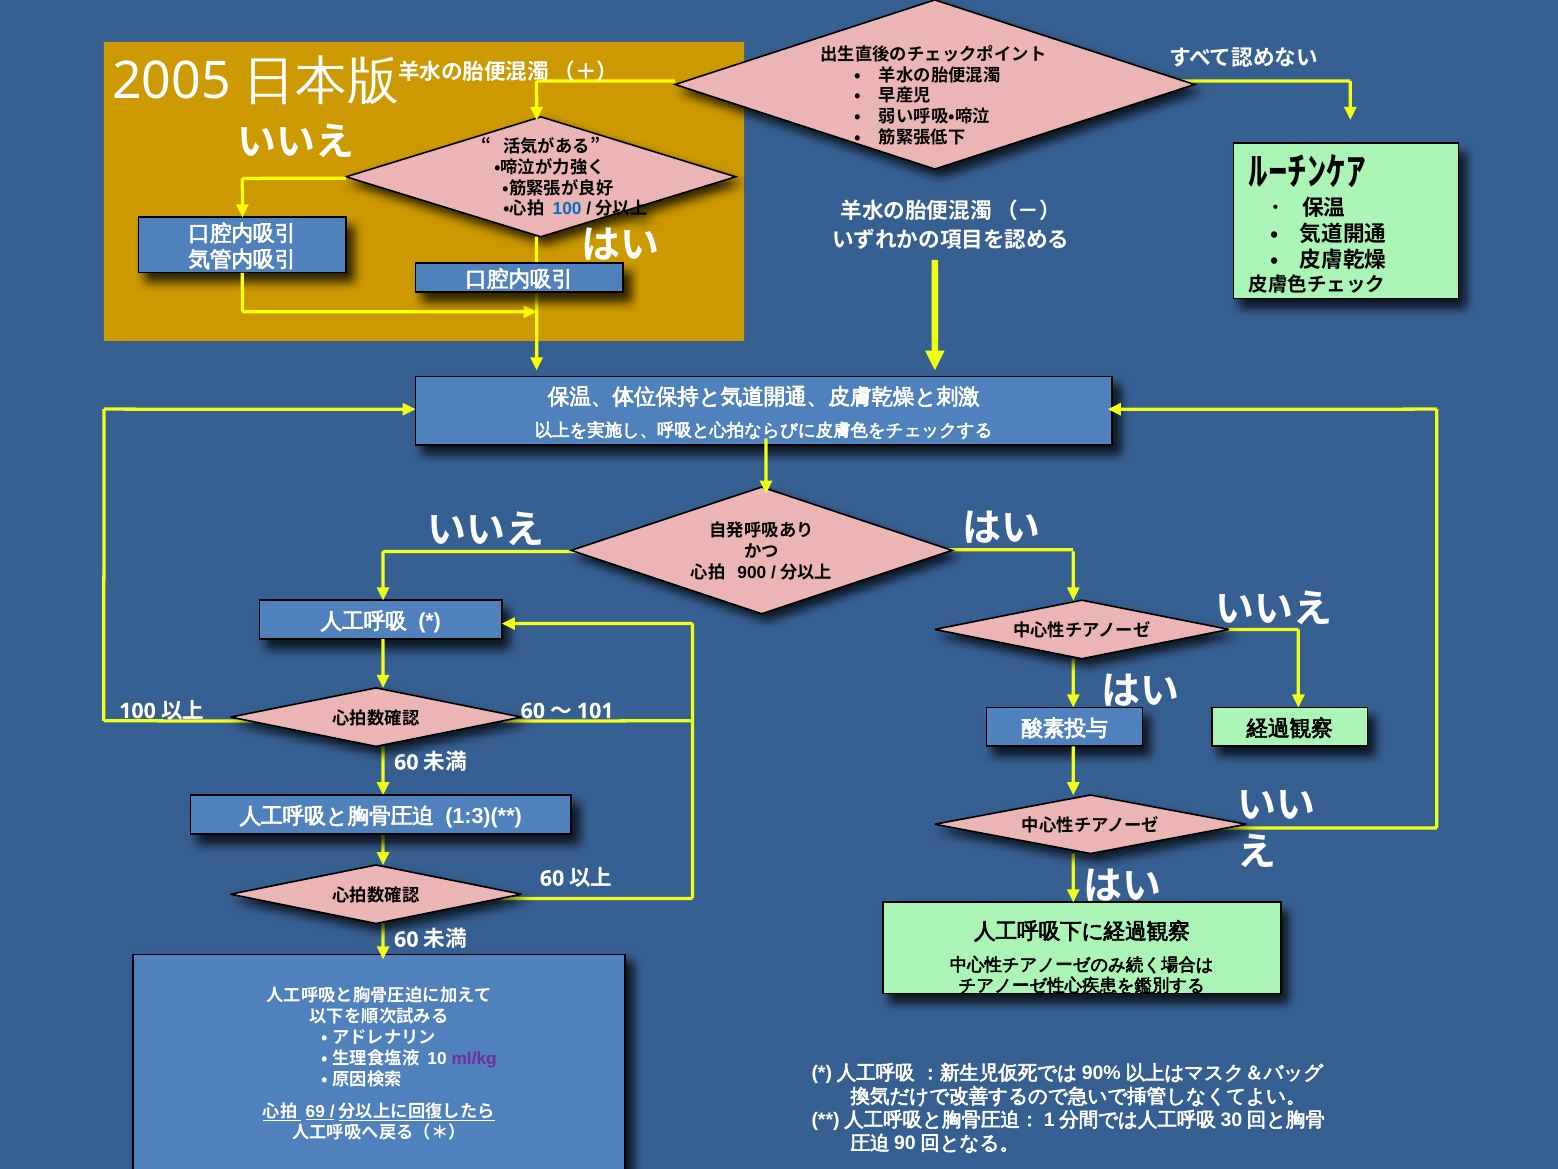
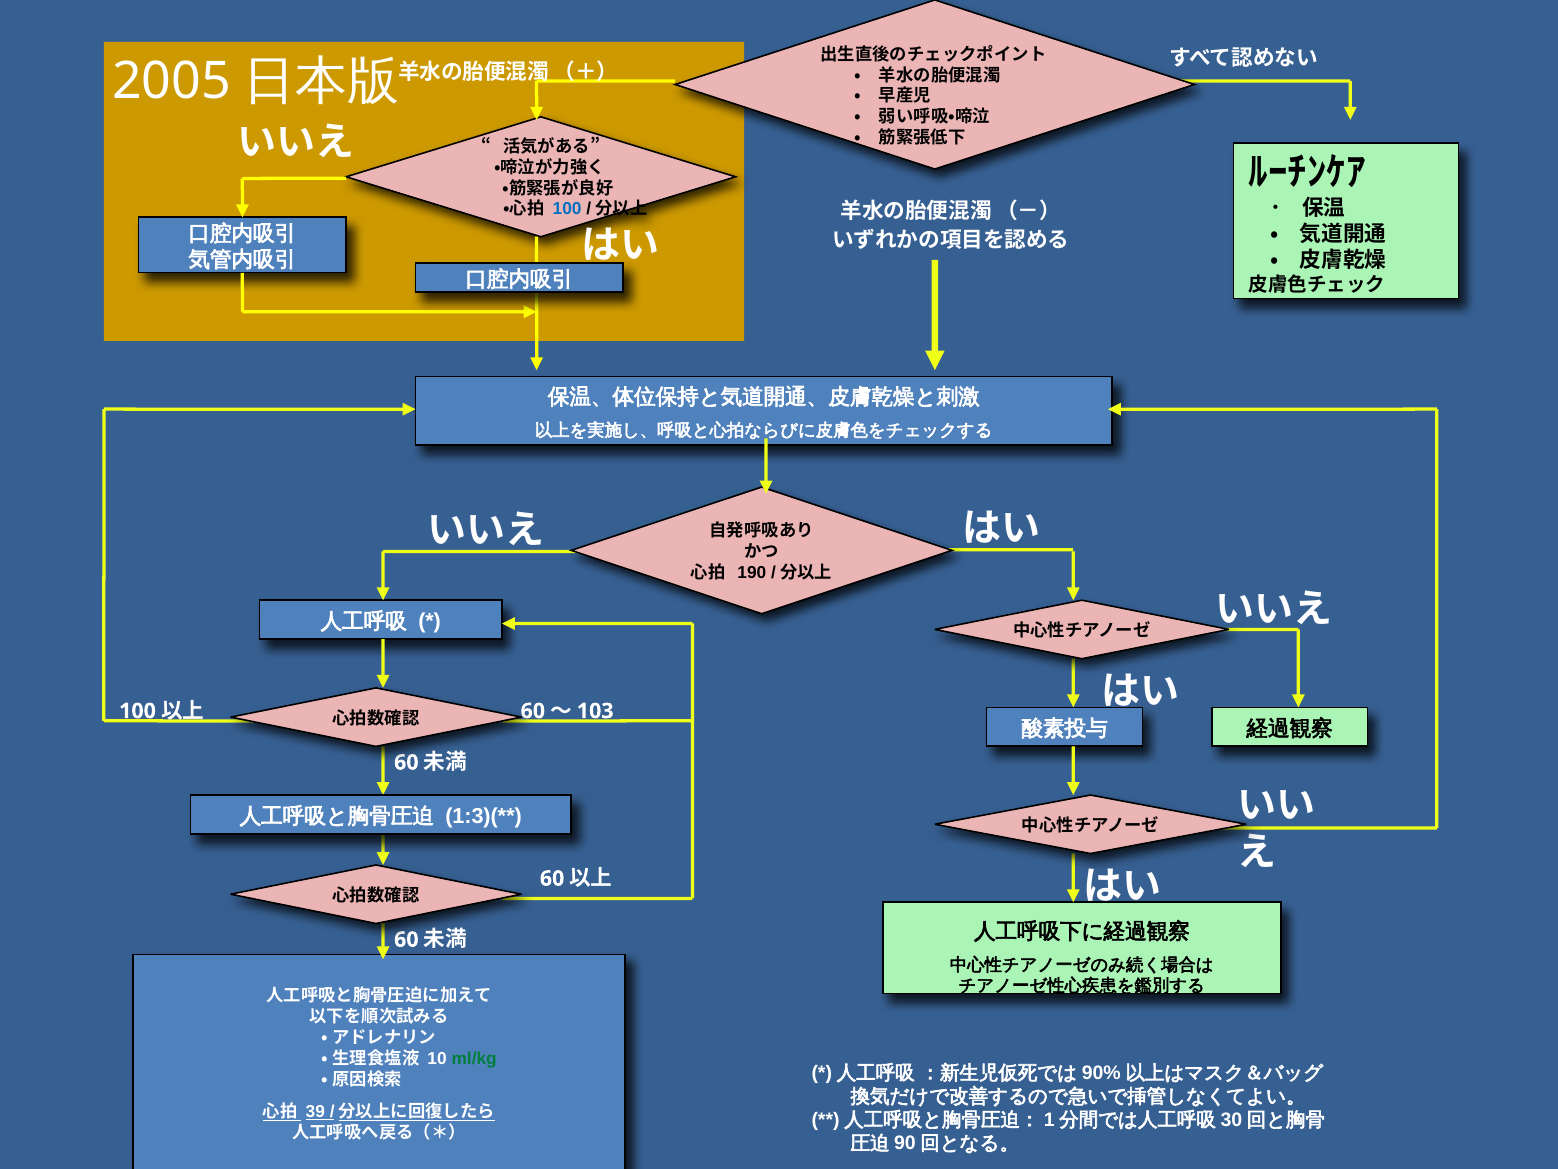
900: 900 -> 190 (752, 572)
101: 101 -> 103 (595, 711)
ml/kg colour: purple -> green (474, 1059)
69: 69 -> 39 (315, 1112)
